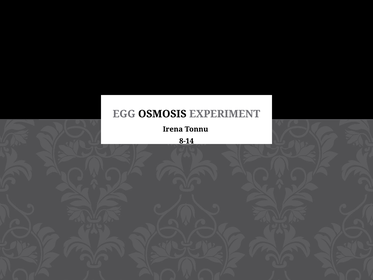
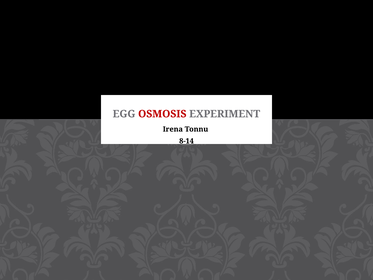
OSMOSIS colour: black -> red (162, 114)
